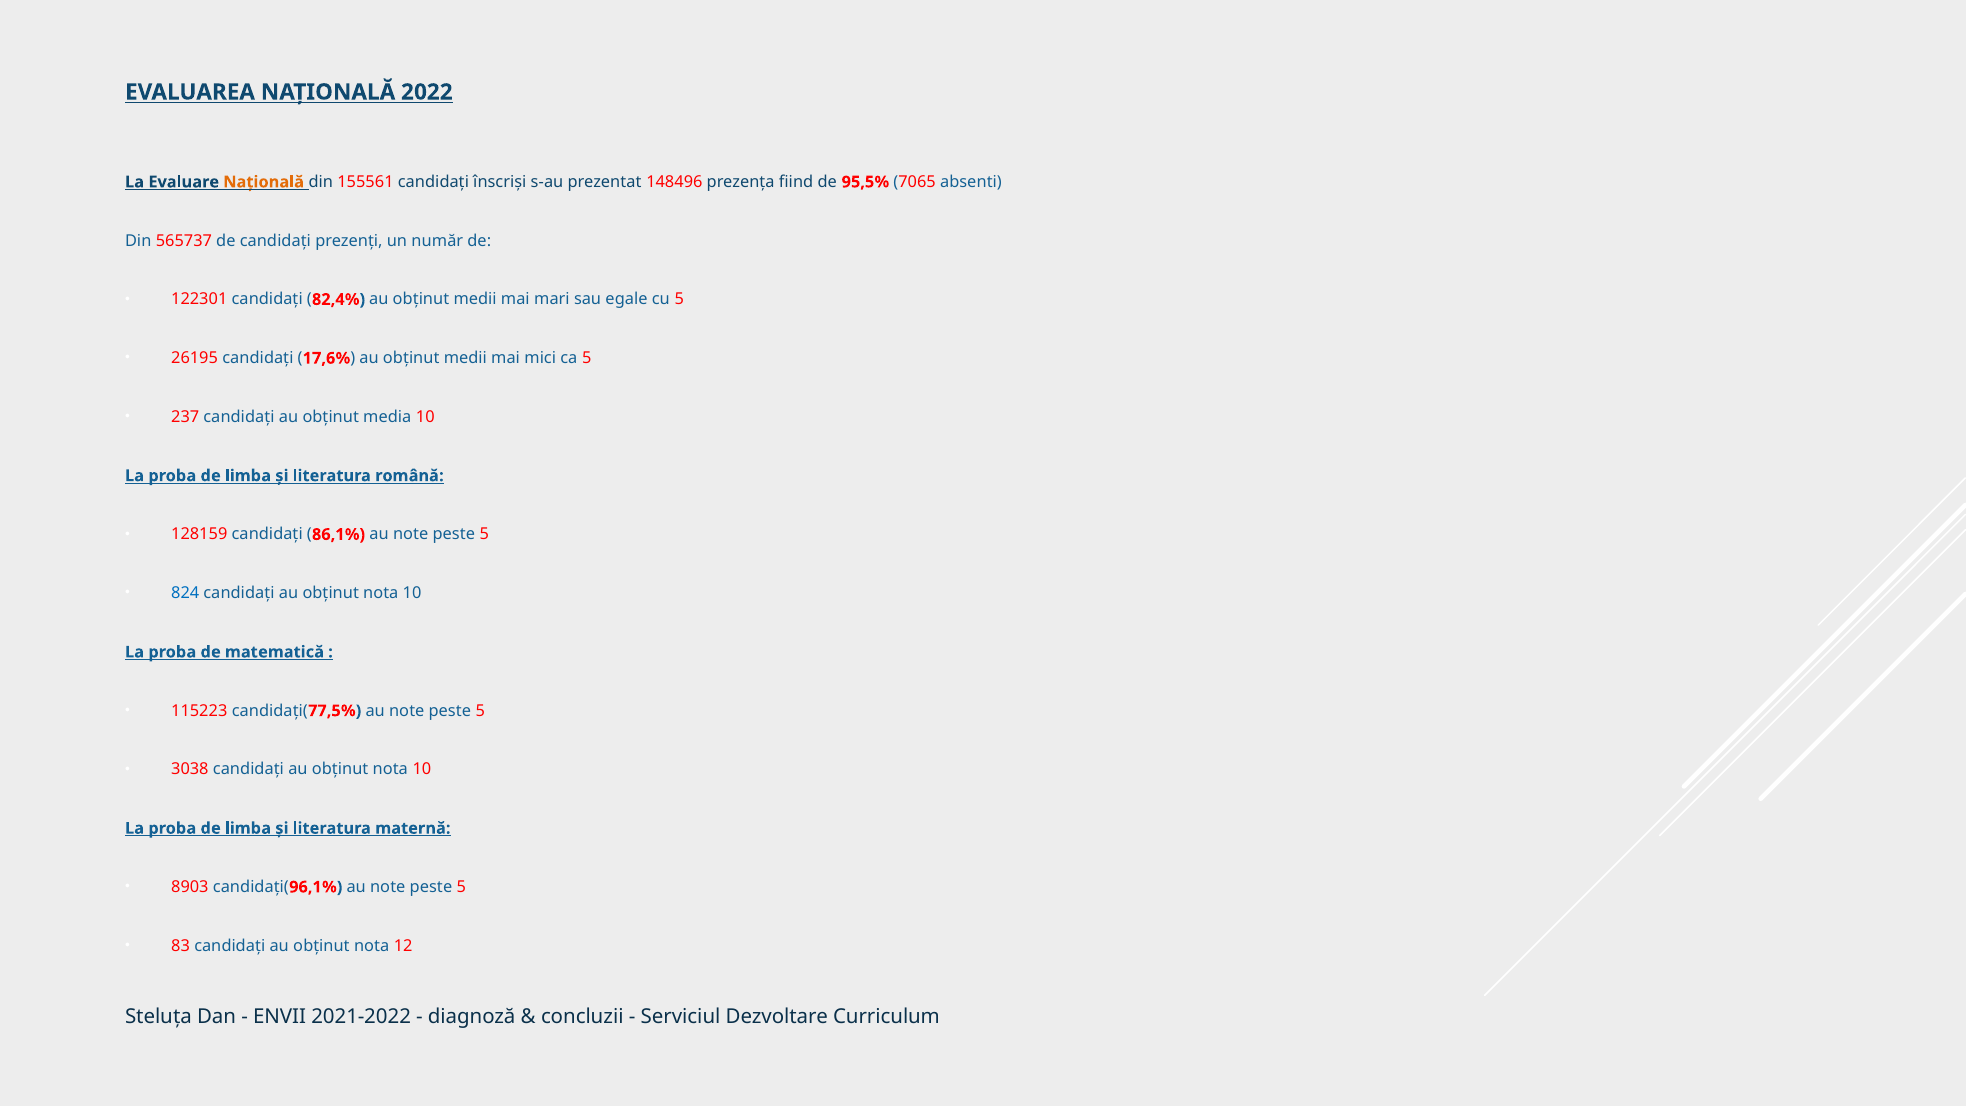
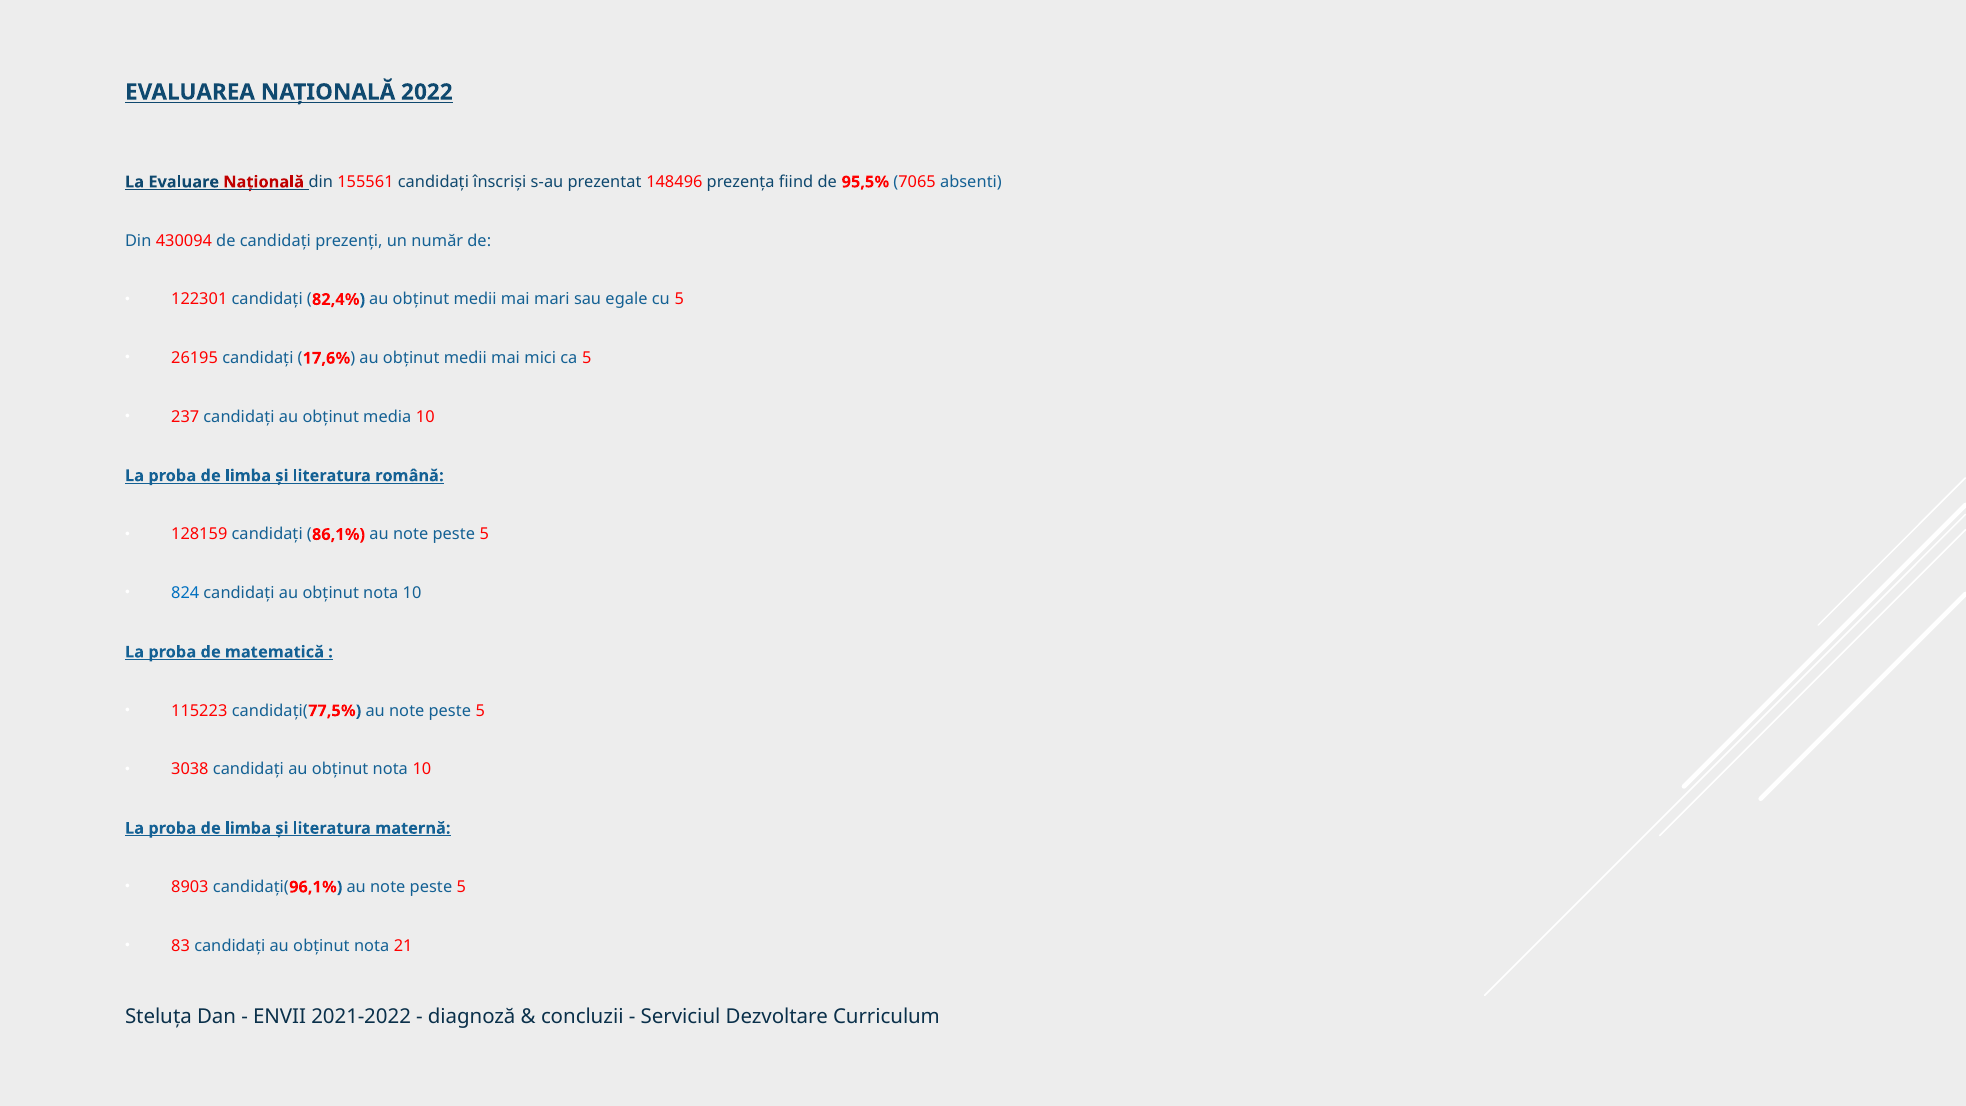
Națională colour: orange -> red (264, 182)
565737: 565737 -> 430094 (184, 241)
12: 12 -> 21 (403, 946)
